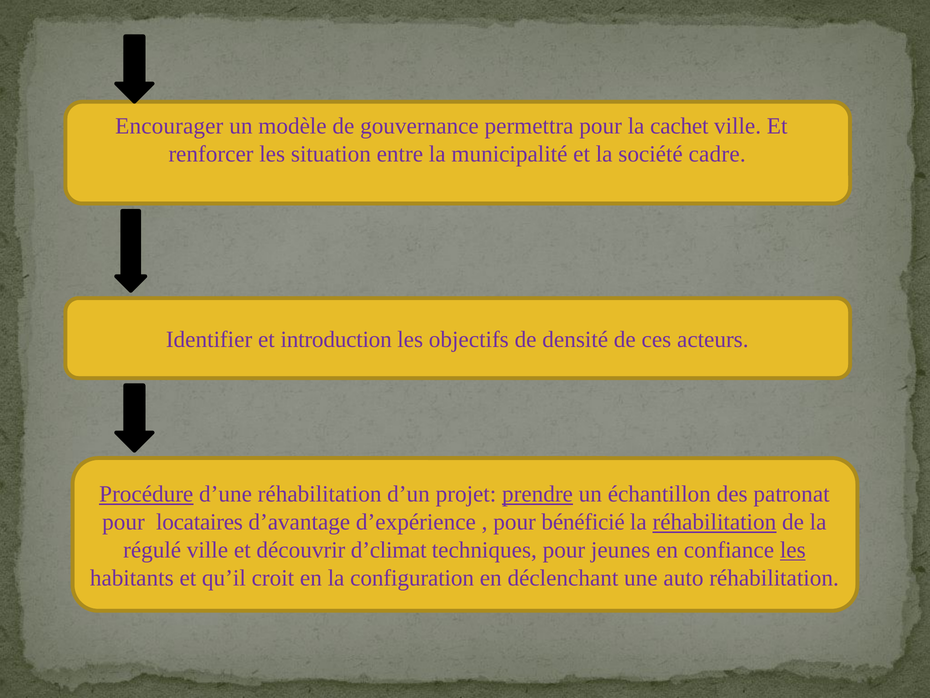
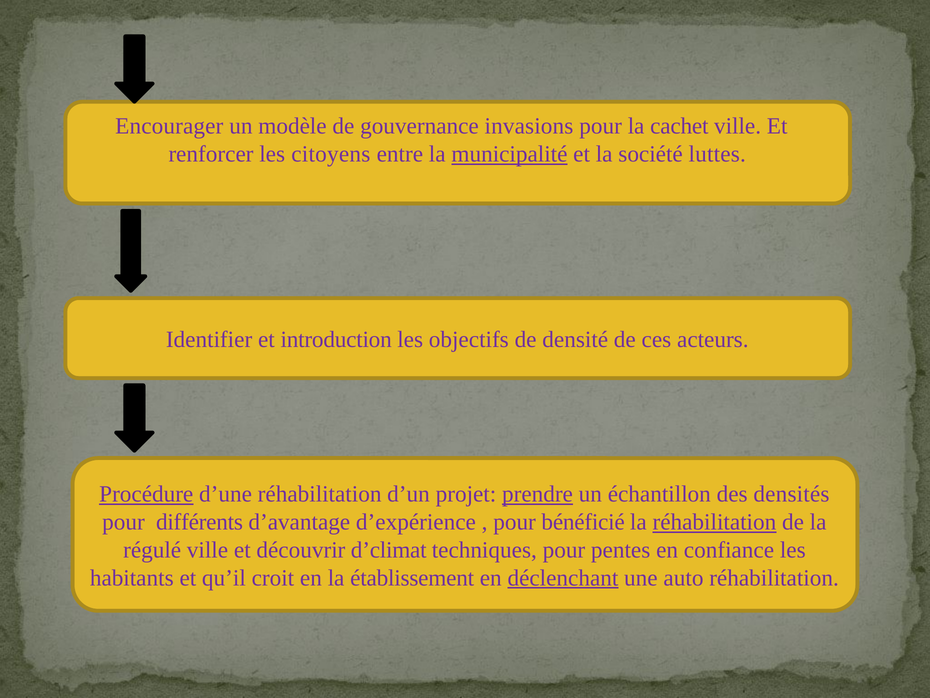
permettra: permettra -> invasions (529, 126)
situation: situation -> citoyens (331, 154)
municipalité underline: none -> present (509, 154)
cadre: cadre -> luttes (717, 154)
patronat: patronat -> densités (791, 494)
locataires: locataires -> différents (199, 522)
jeunes: jeunes -> pentes (621, 550)
les underline: present -> none (793, 550)
configuration: configuration -> établissement (412, 577)
déclenchant underline: none -> present (563, 577)
